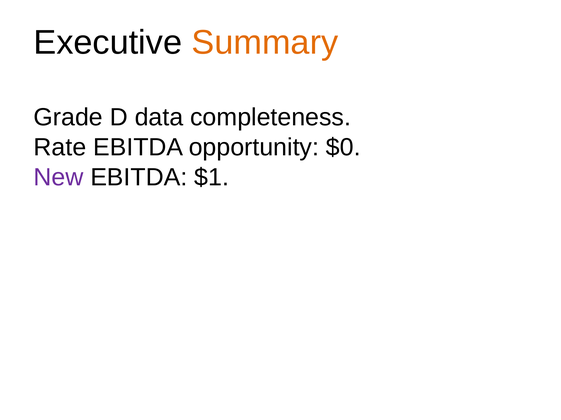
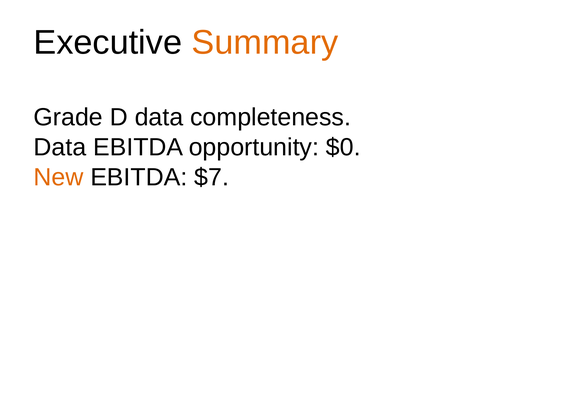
Rate: Rate -> Data (60, 148)
New colour: purple -> orange (59, 177)
$1: $1 -> $7 (212, 177)
